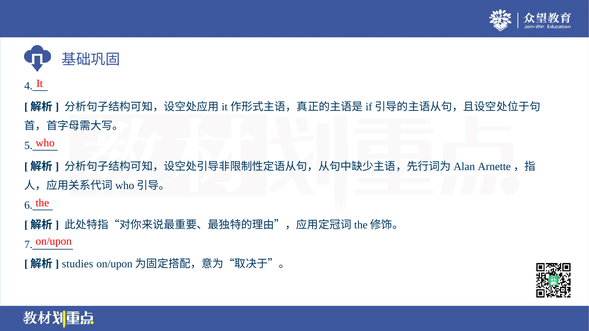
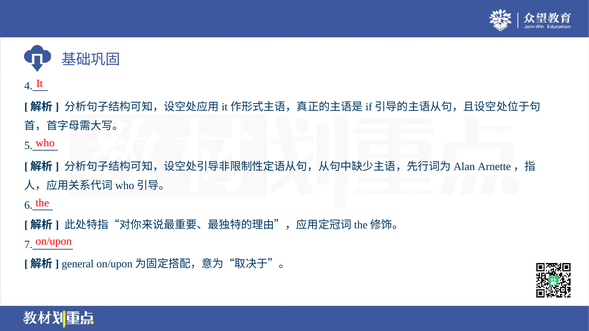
studies: studies -> general (78, 264)
